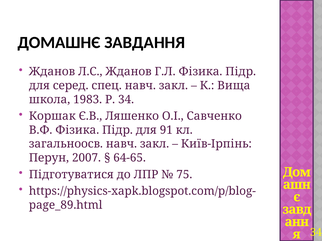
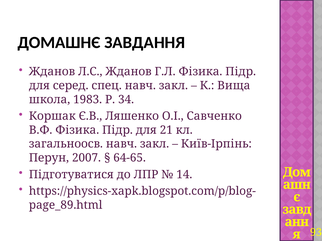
91: 91 -> 21 (166, 130)
75: 75 -> 14 (184, 175)
34: 34 -> 93 (316, 233)
